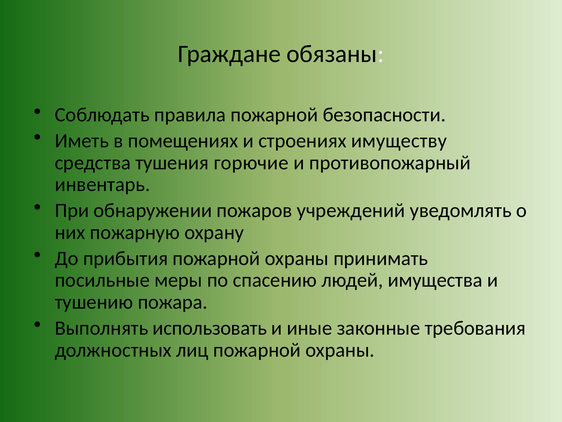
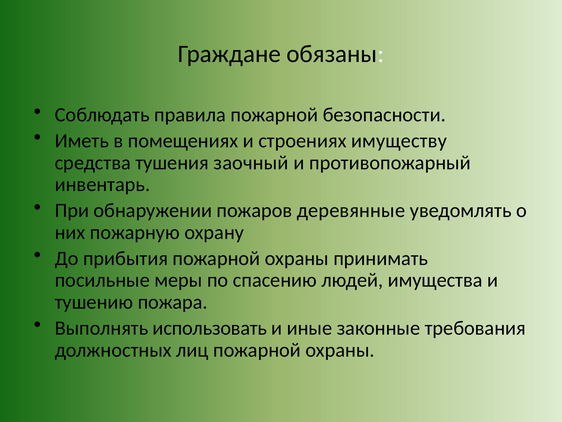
горючие: горючие -> заочный (251, 163)
учреждений: учреждений -> деревянные (351, 210)
